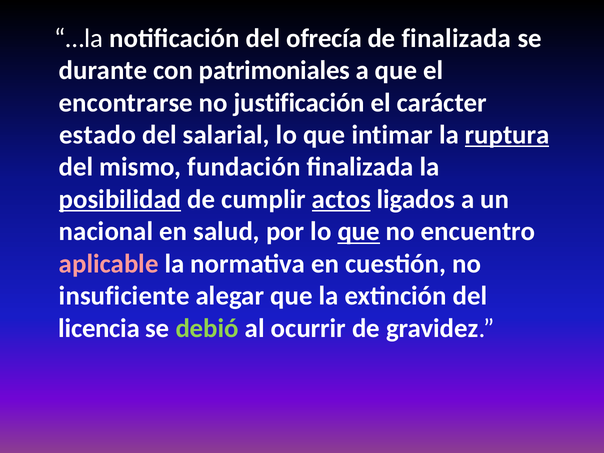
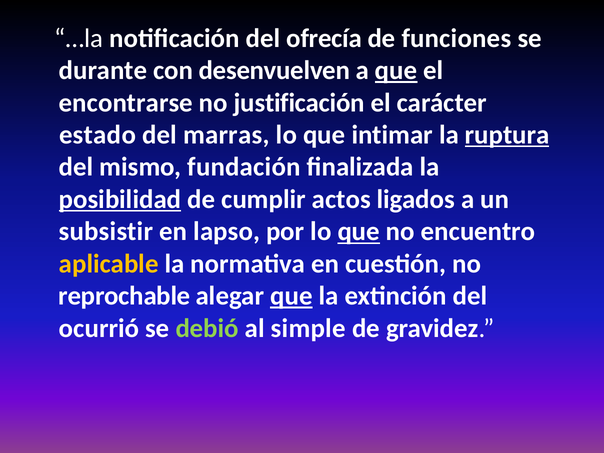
de finalizada: finalizada -> funciones (456, 38)
patrimoniales: patrimoniales -> desenvuelven (274, 70)
que underline: none -> present (396, 70)
salarial: salarial -> marras (226, 135)
actos underline: present -> none (341, 199)
nacional: nacional -> subsistir (106, 232)
salud: salud -> lapso (227, 232)
aplicable colour: pink -> yellow (109, 264)
insuficiente: insuficiente -> reprochable (124, 296)
que underline: none -> present (291, 296)
licencia: licencia -> ocurrió (99, 328)
ocurrir: ocurrir -> simple (308, 328)
